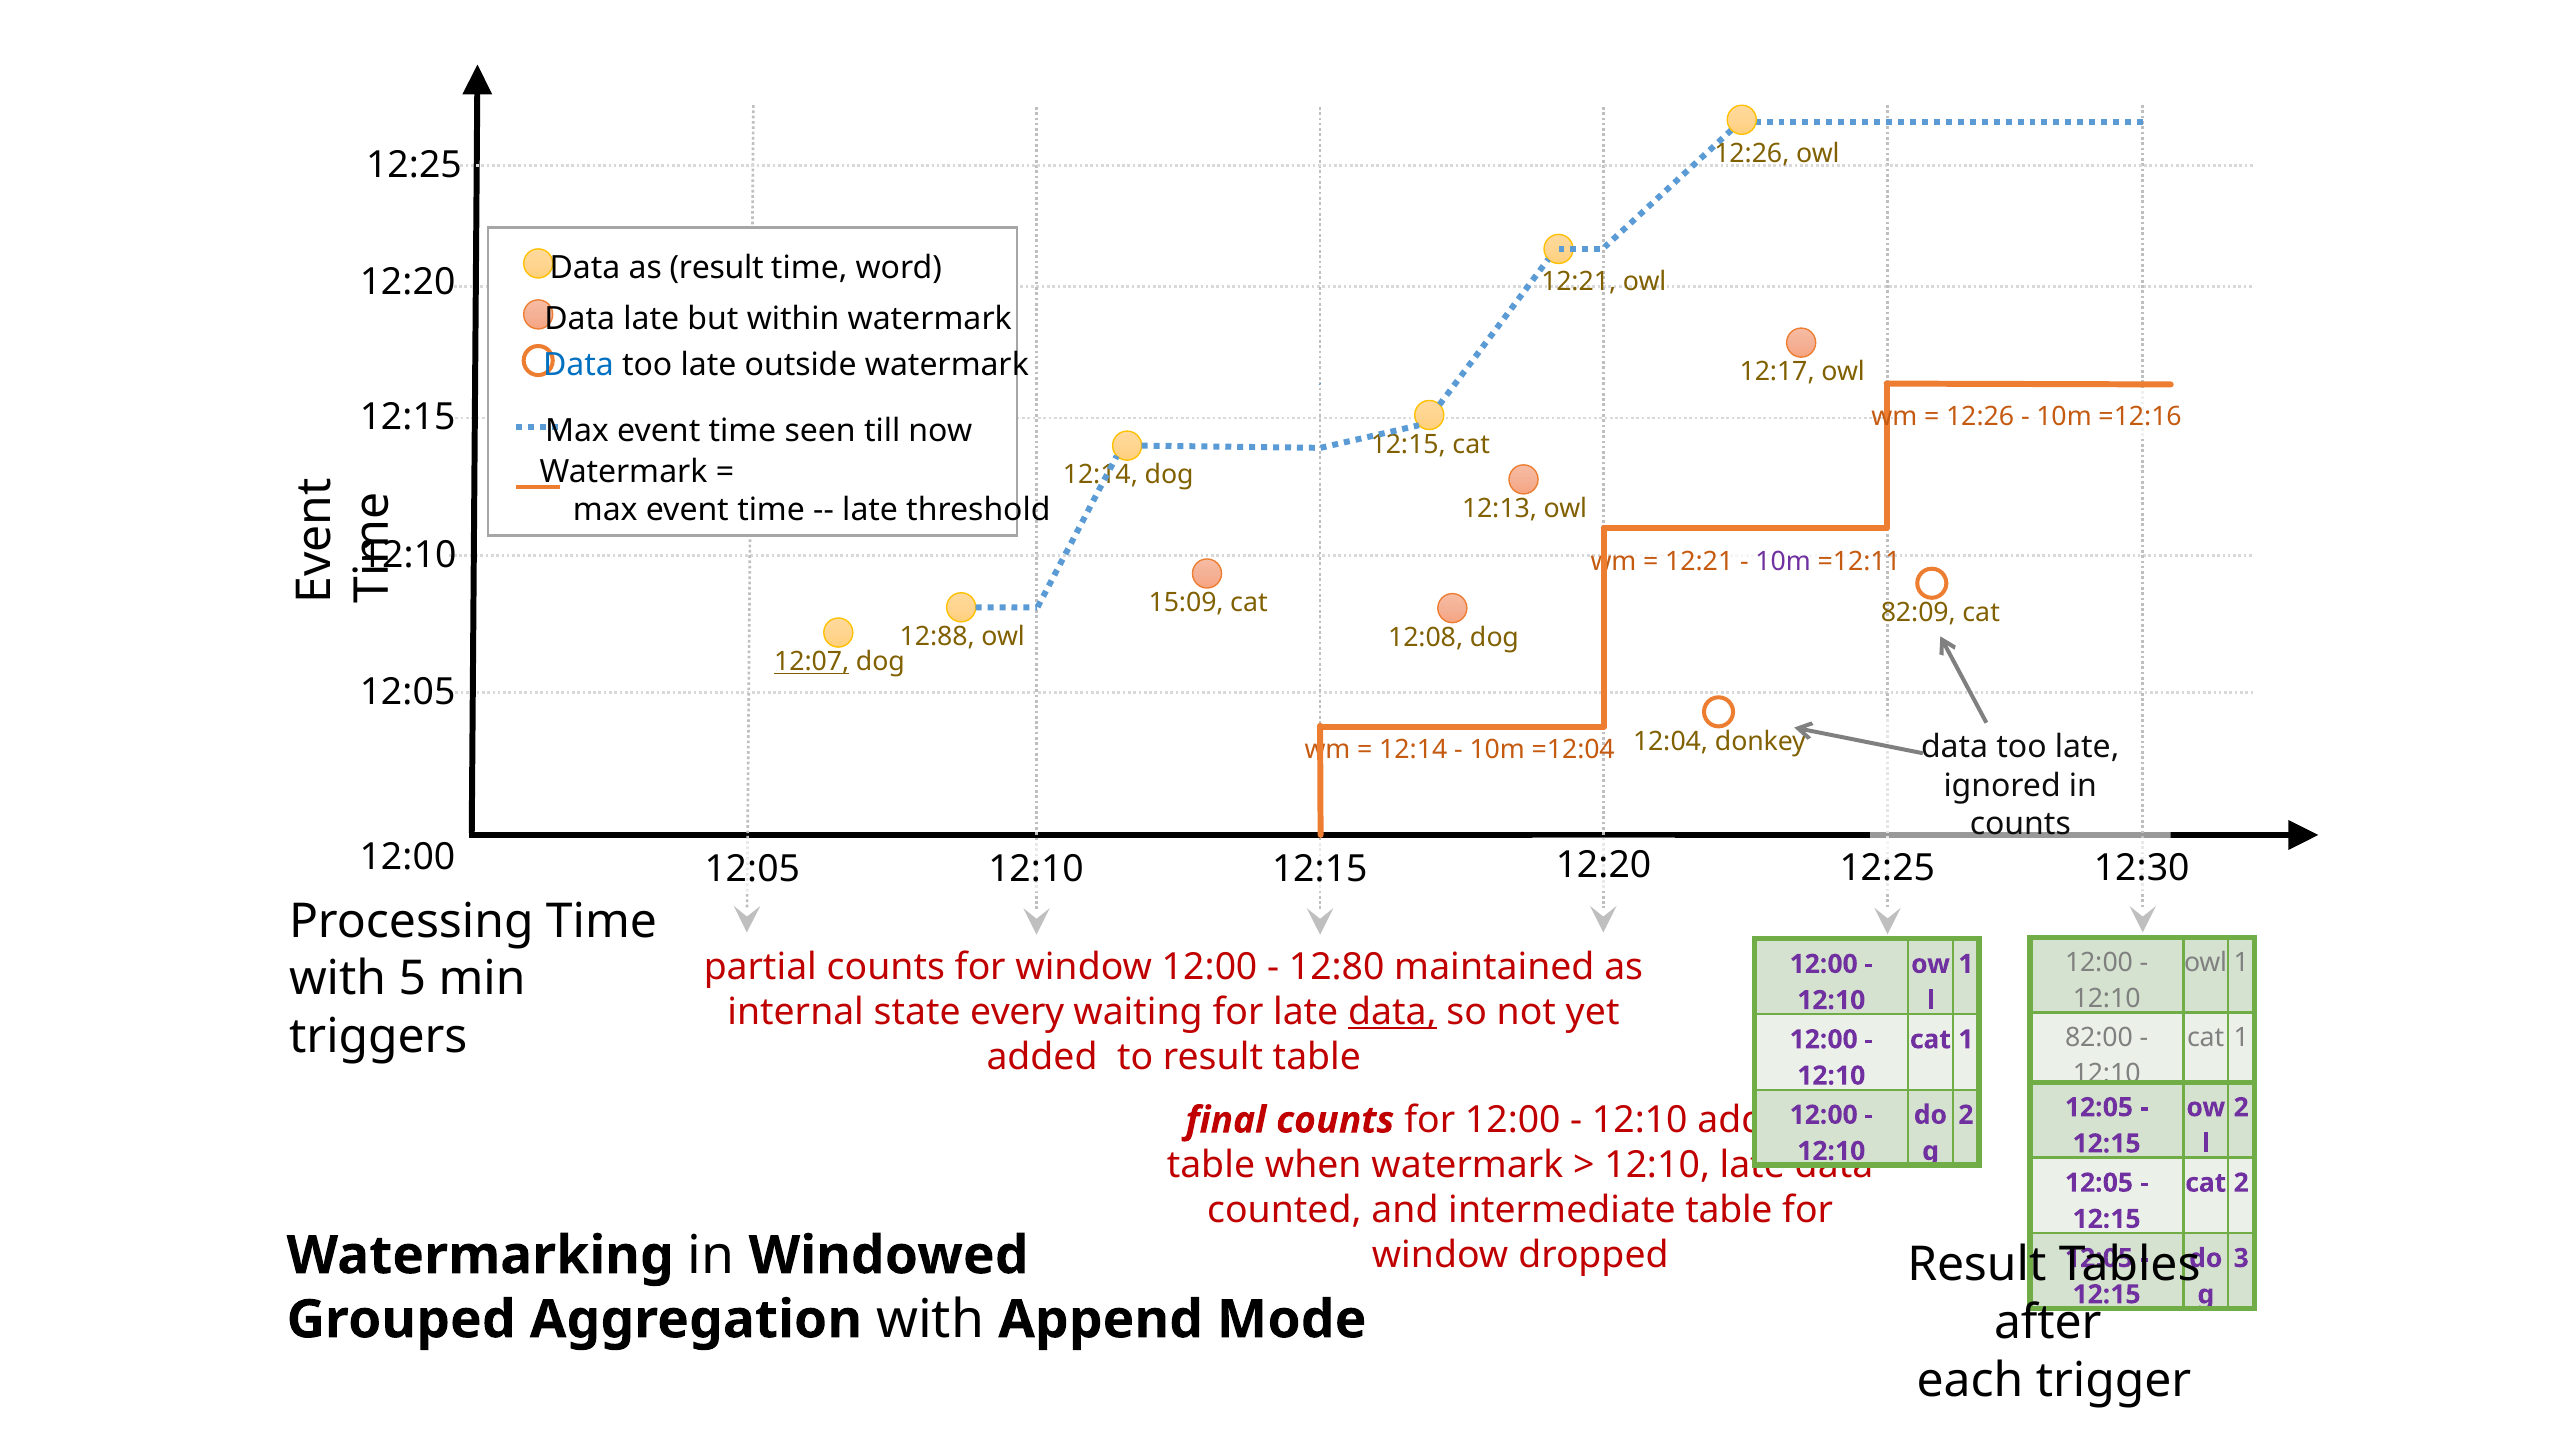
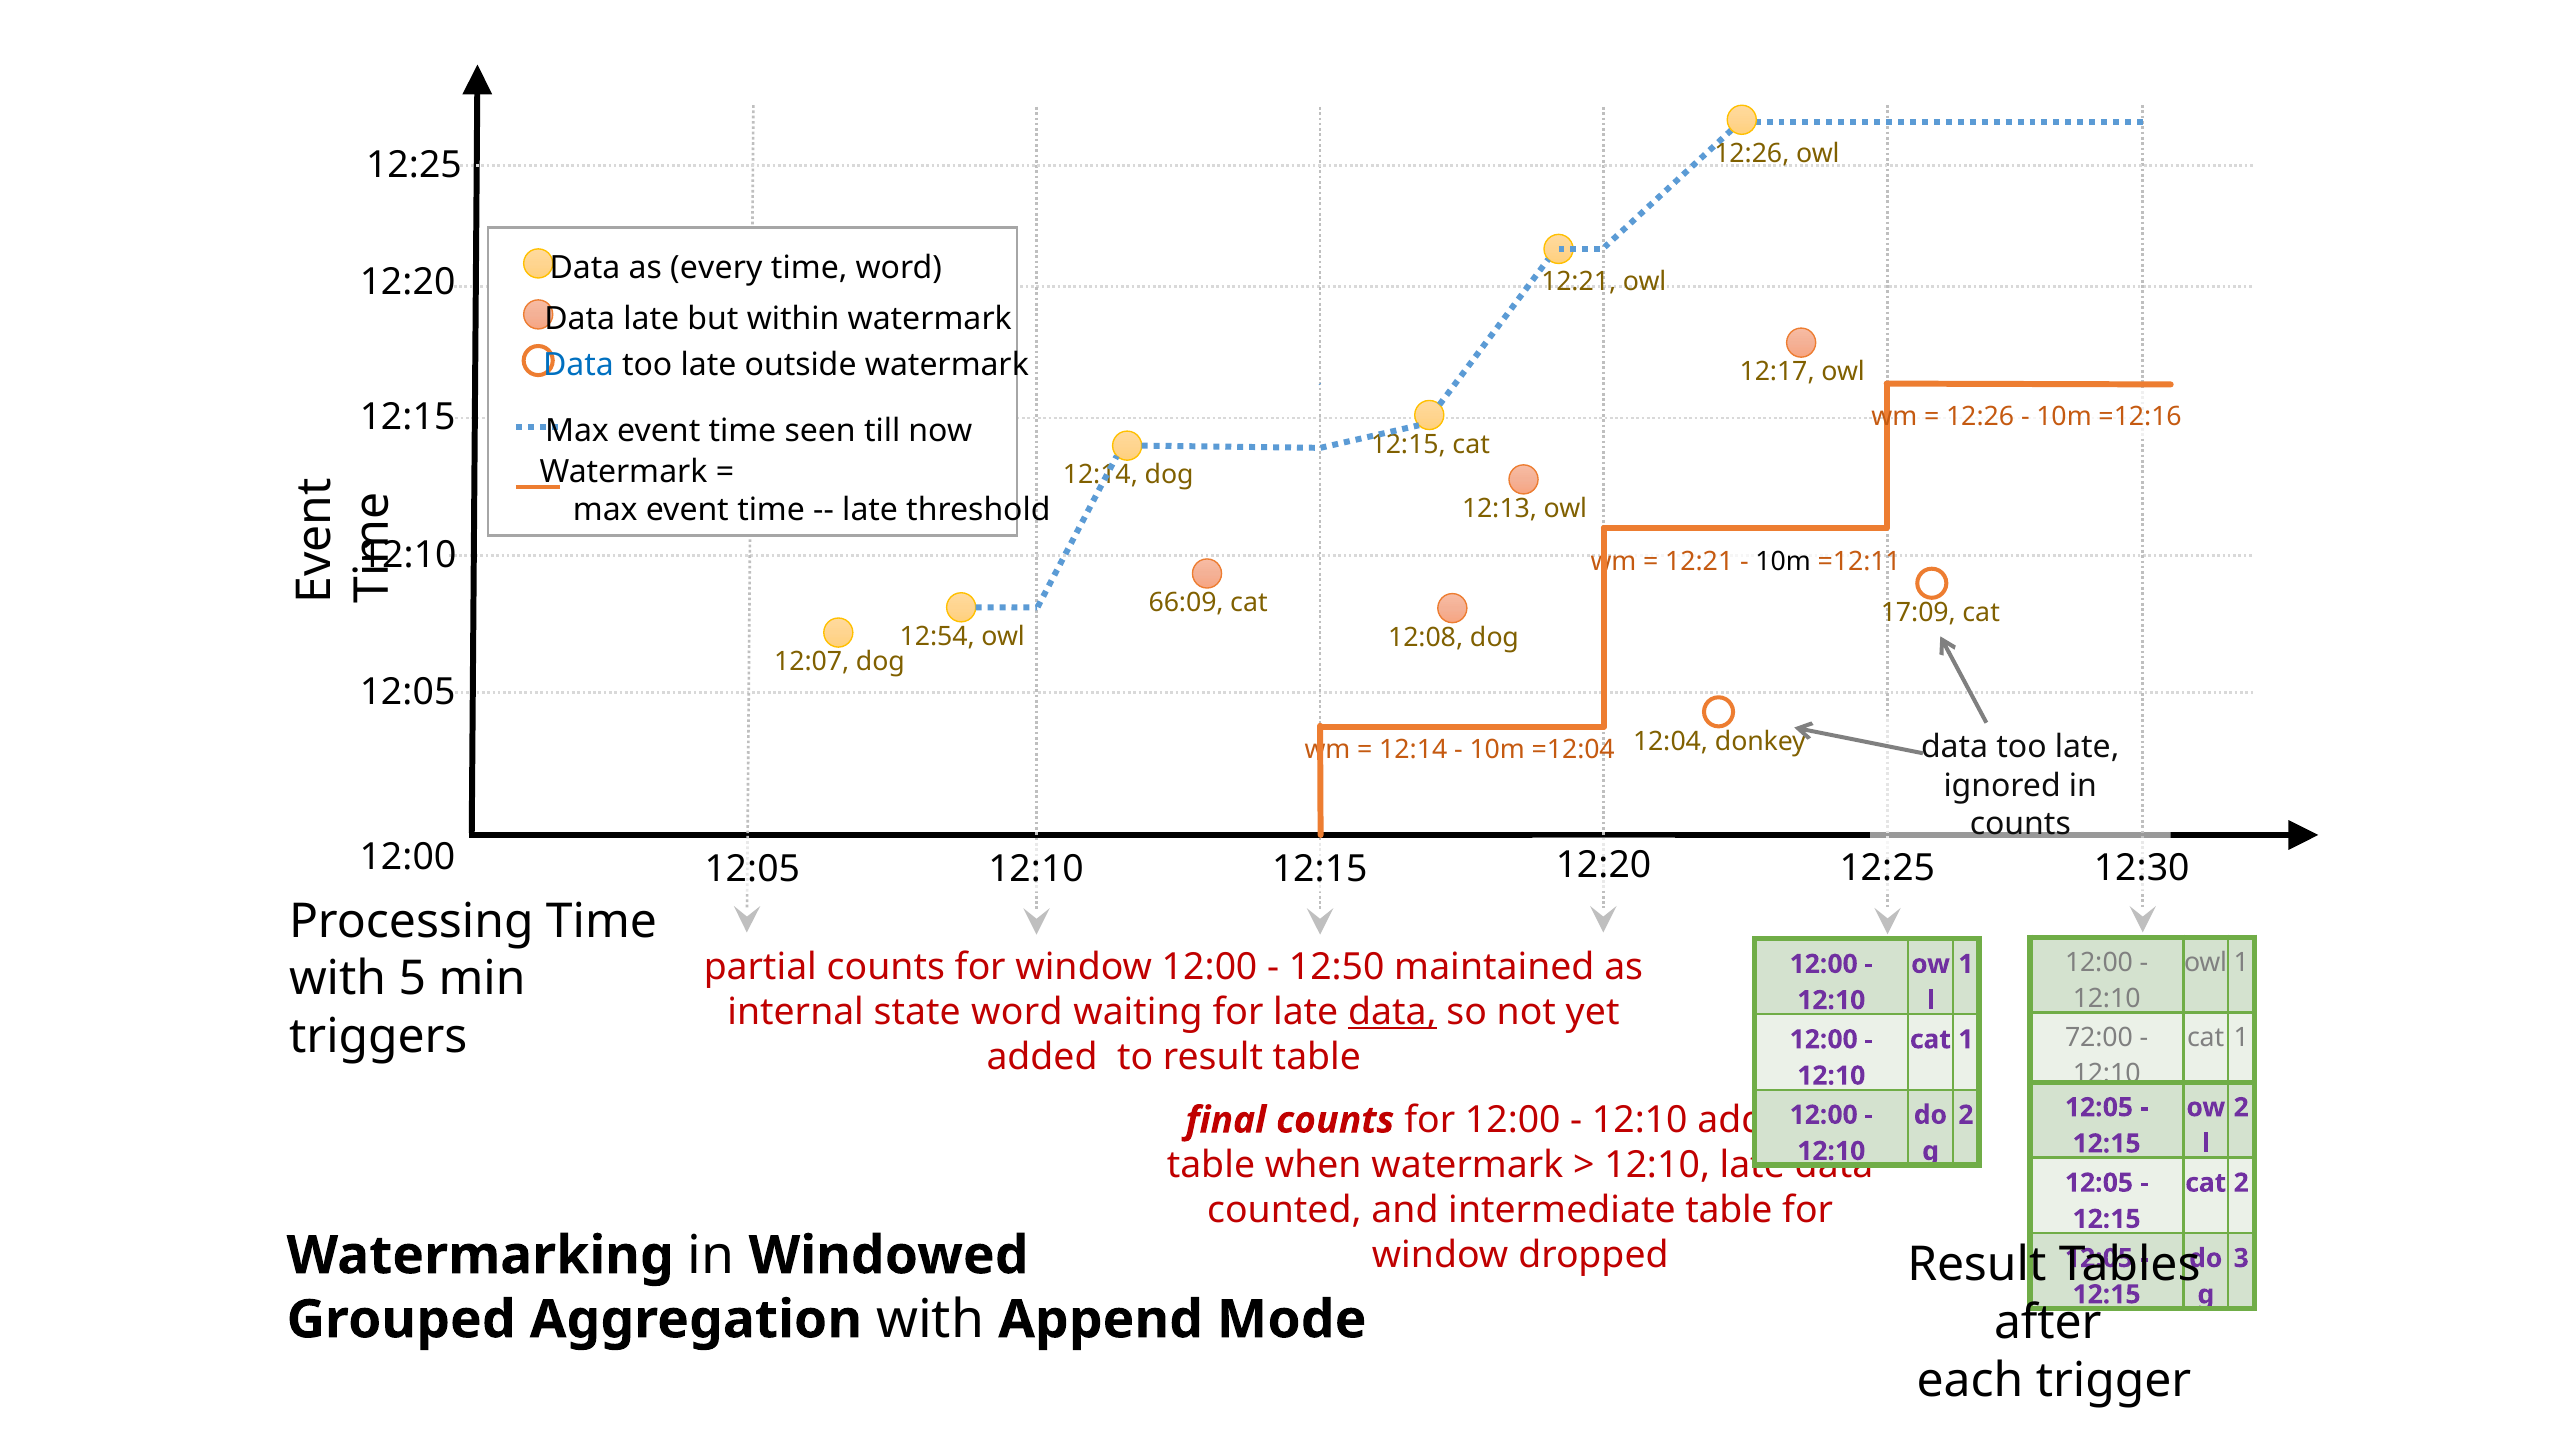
as result: result -> every (716, 268)
10m colour: purple -> black (1783, 562)
15:09: 15:09 -> 66:09 (1186, 603)
82:09: 82:09 -> 17:09 (1918, 613)
12:88: 12:88 -> 12:54 (937, 637)
12:07 underline: present -> none (812, 662)
12:80: 12:80 -> 12:50 (1337, 967)
state every: every -> word (1017, 1012)
82:00: 82:00 -> 72:00 (2099, 1038)
